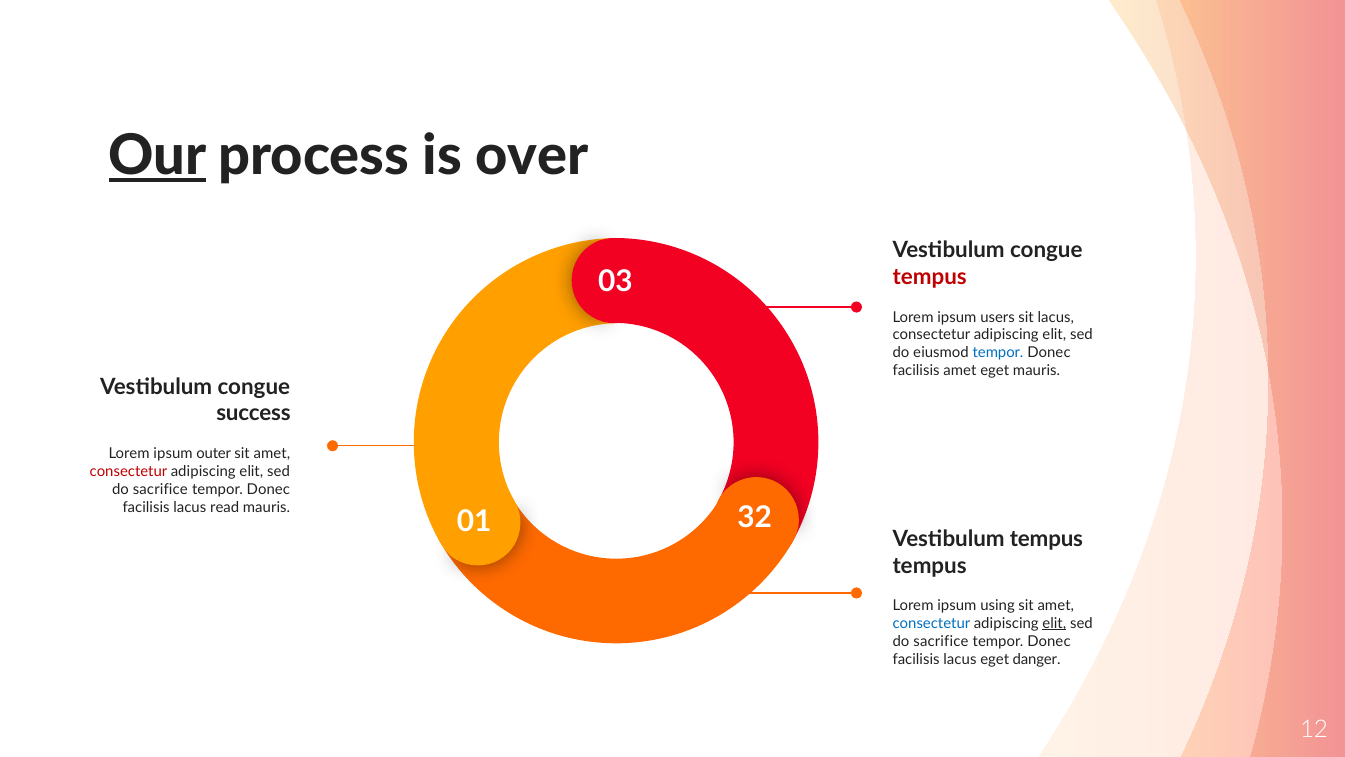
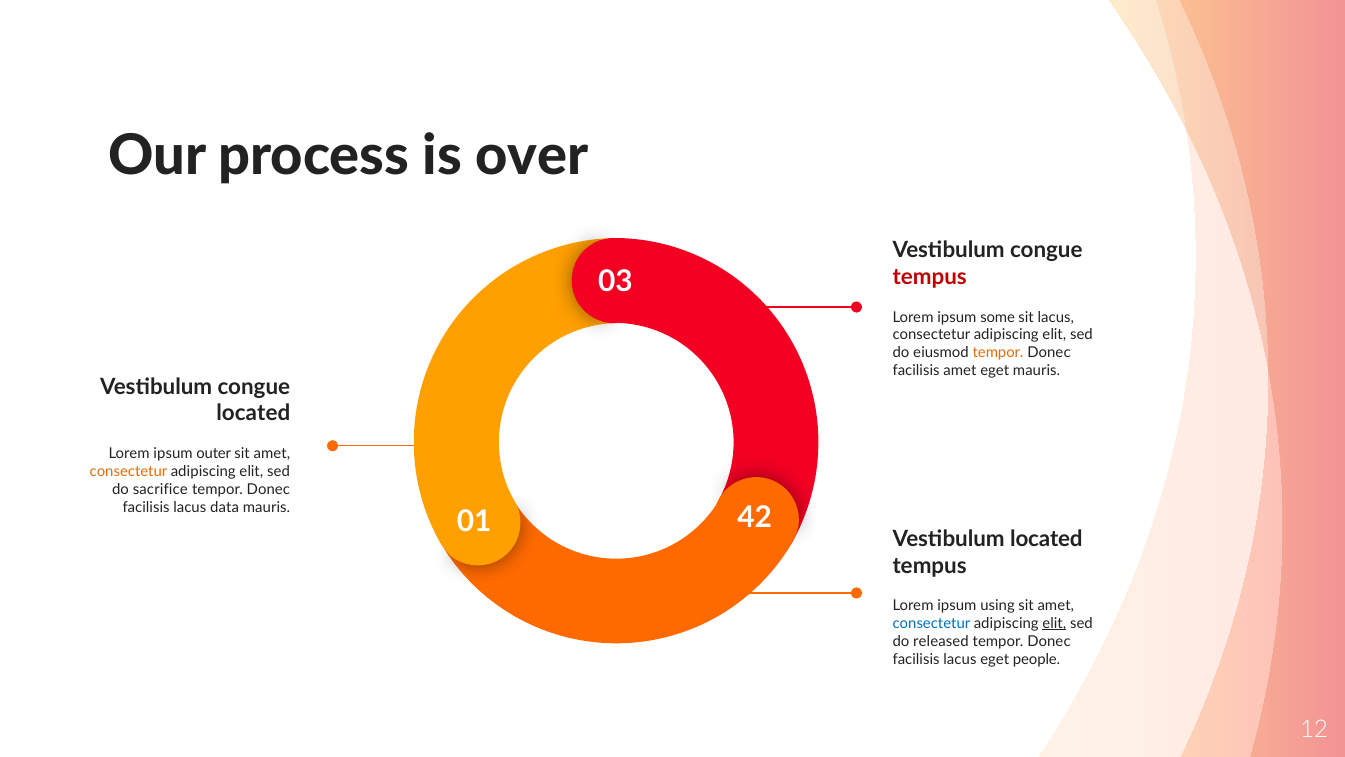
Our underline: present -> none (158, 156)
users: users -> some (998, 317)
tempor colour: blue -> orange (998, 353)
success: success -> located (253, 413)
consectetur colour: red -> orange (128, 471)
read: read -> data (225, 507)
32: 32 -> 42 (755, 518)
Vestibulum tempus: tempus -> located (1046, 538)
sacrifice: sacrifice -> released (941, 641)
danger: danger -> people (1037, 659)
